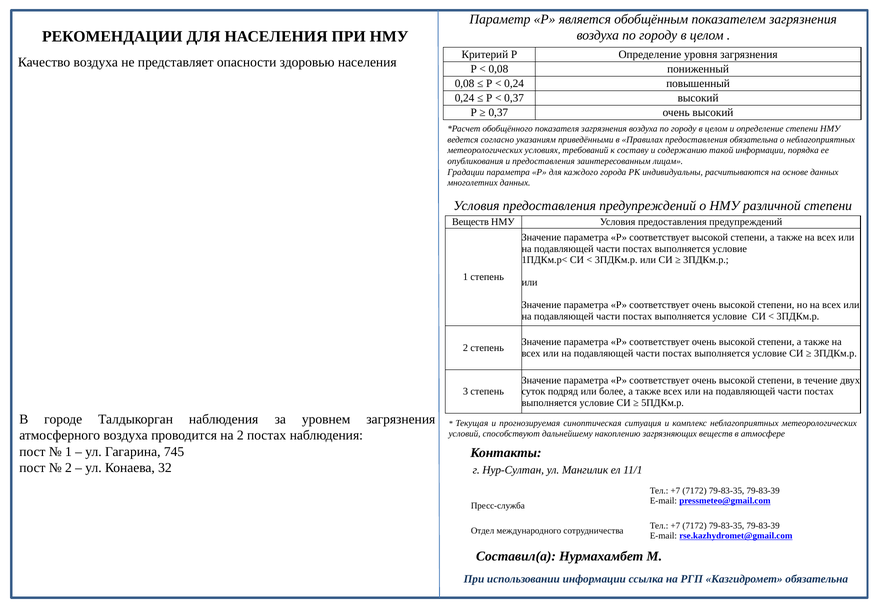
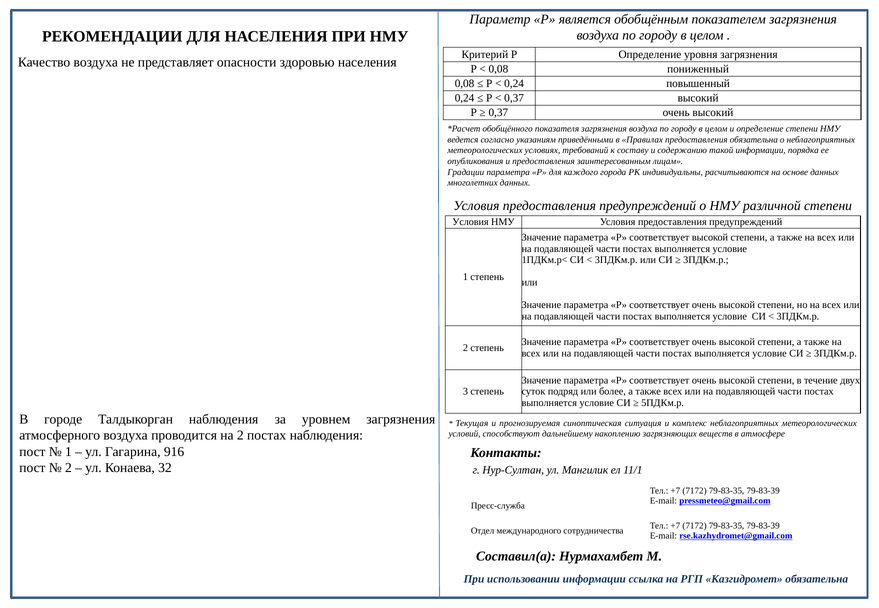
Веществ: Веществ -> Условия (470, 222)
745: 745 -> 916 (174, 452)
